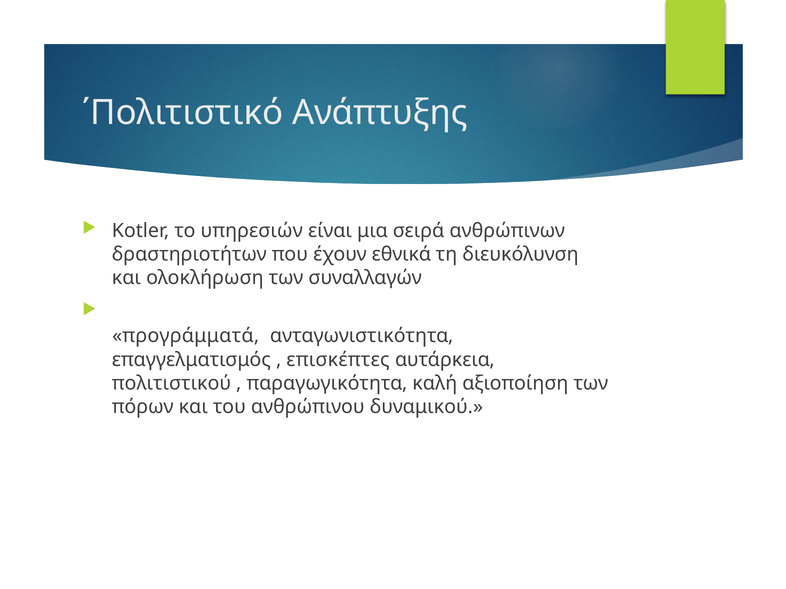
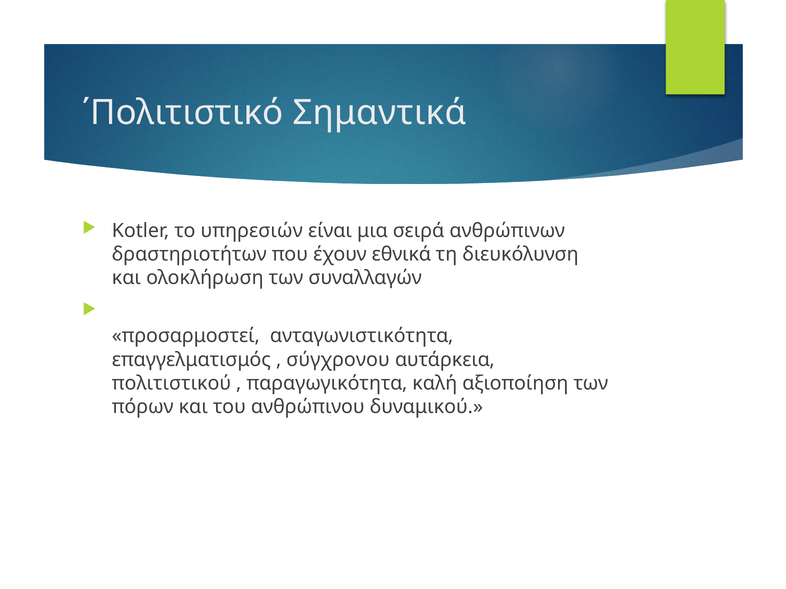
Ανάπτυξης: Ανάπτυξης -> Σημαντικά (380, 113)
προγράμματά: προγράμματά -> προσαρμοστεί (186, 336)
επισκέπτες: επισκέπτες -> σύγχρονου (338, 360)
